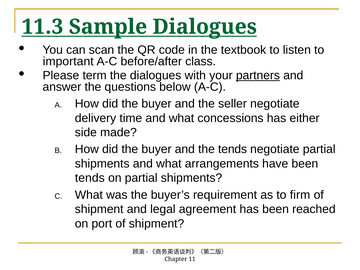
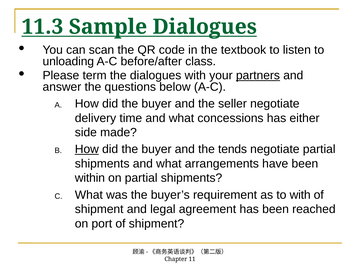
important: important -> unloading (68, 61)
How underline: none -> present (87, 149)
tends: tends -> within (90, 178)
to firm: firm -> with (300, 195)
